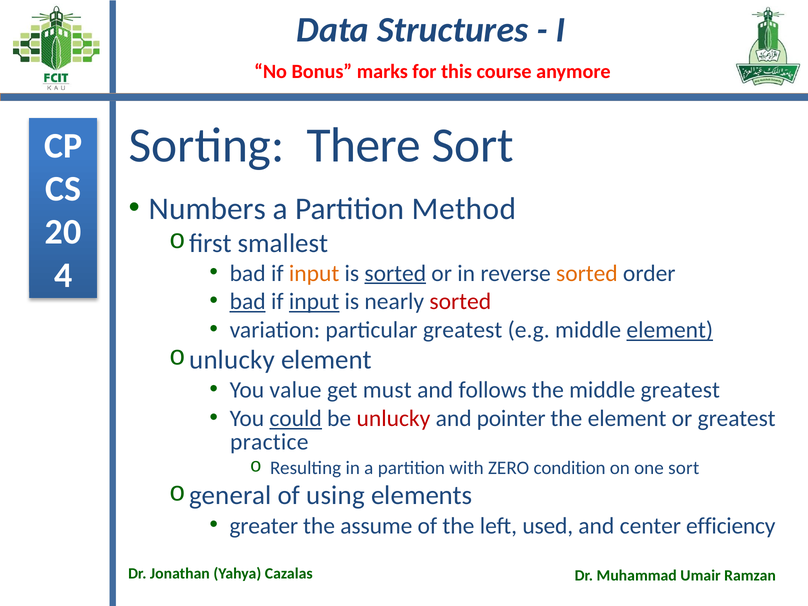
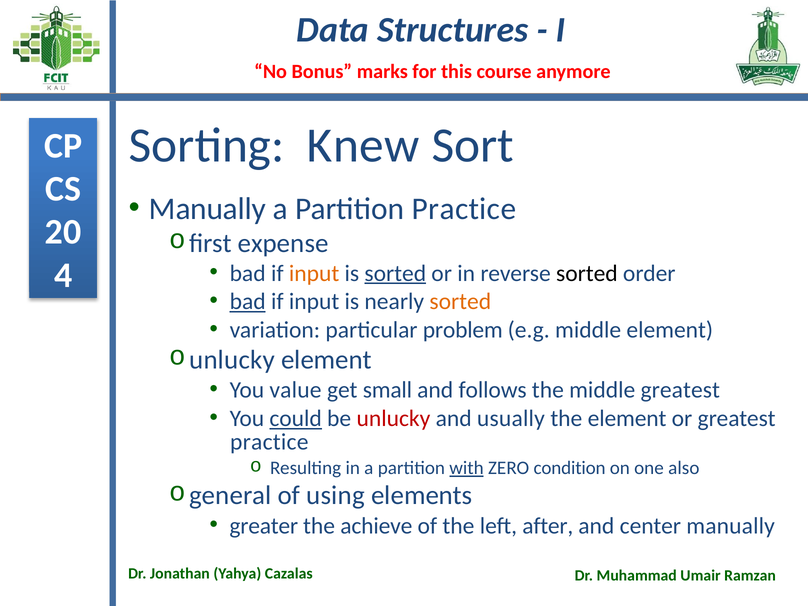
There: There -> Knew (363, 145)
Numbers: Numbers -> Manually (207, 209)
Partition Method: Method -> Practice (464, 209)
smallest: smallest -> expense (283, 243)
sorted colour: orange -> black (587, 273)
input underline: present -> none (314, 302)
sorted colour: red -> orange (460, 302)
particular greatest: greatest -> problem (463, 330)
element underline: present -> none (670, 330)
must: must -> small (387, 390)
pointer: pointer -> usually (511, 418)
with underline: none -> present (467, 468)
one sort: sort -> also (684, 468)
assume: assume -> achieve (376, 526)
used: used -> after (548, 526)
center efficiency: efficiency -> manually (731, 526)
